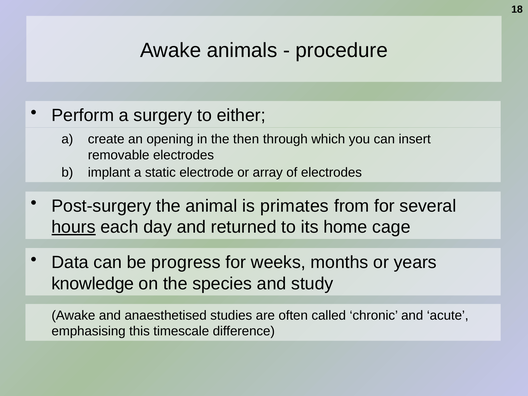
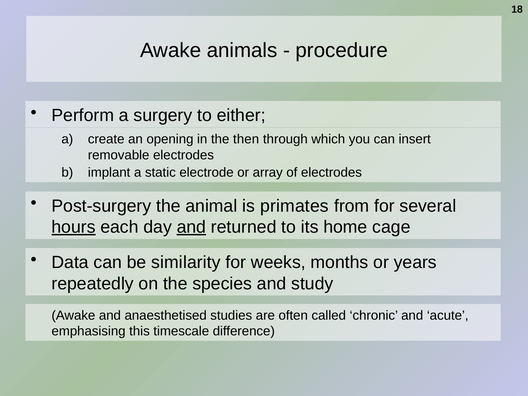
and underline: none -> present (191, 227)
progress: progress -> similarity (186, 262)
knowledge: knowledge -> repeatedly (93, 284)
